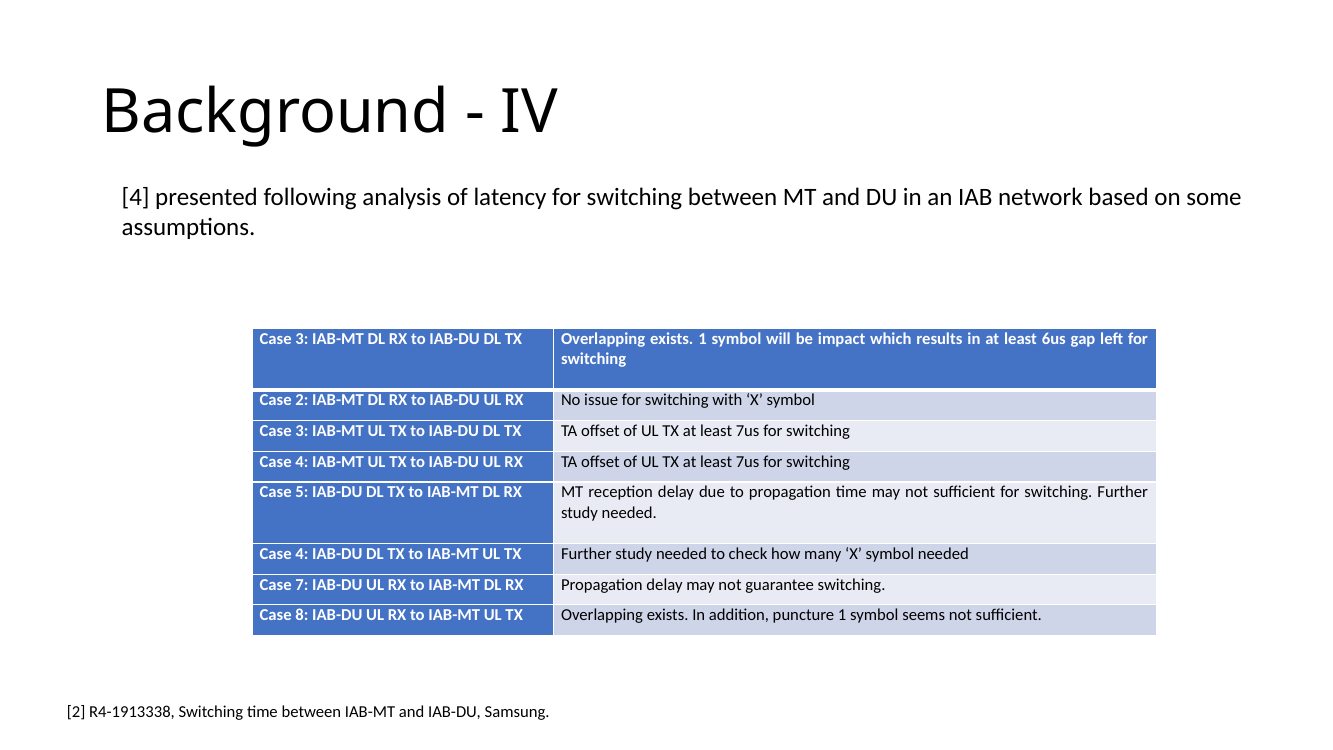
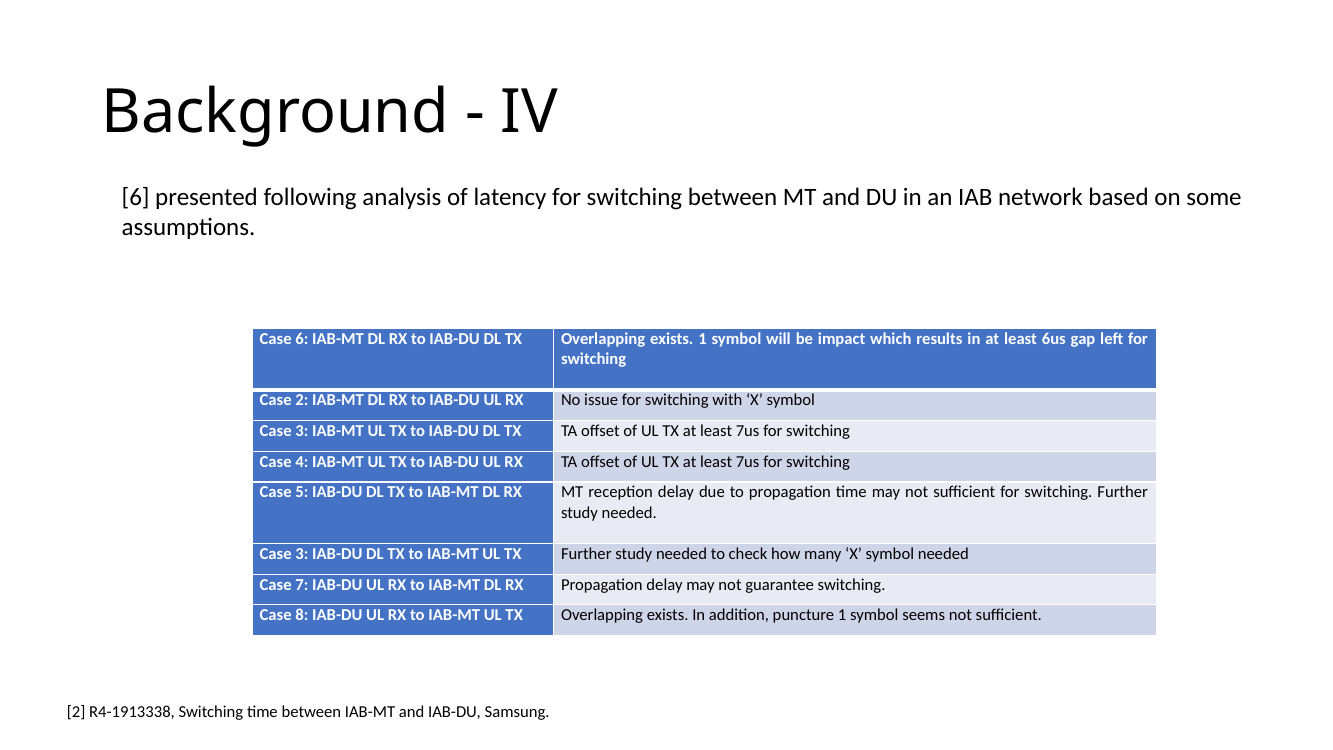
4: 4 -> 6 (136, 197)
3: 3 -> 6 (302, 339)
4: 4 -> 3 (302, 554)
